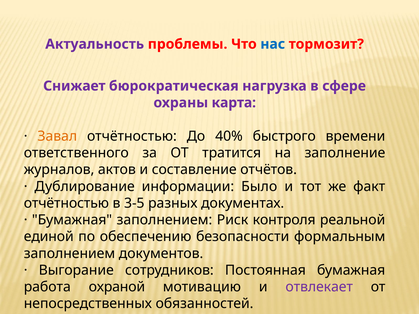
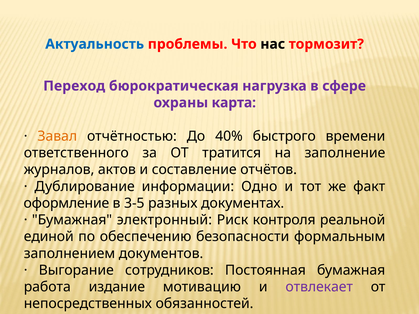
Актуальность colour: purple -> blue (95, 44)
нас colour: blue -> black (273, 44)
Снижает: Снижает -> Переход (74, 86)
Было: Было -> Одно (259, 187)
отчётностью: отчётностью -> оформление (66, 203)
Бумажная заполнением: заполнением -> электронный (164, 220)
охраной: охраной -> издание (117, 287)
